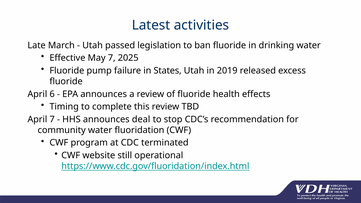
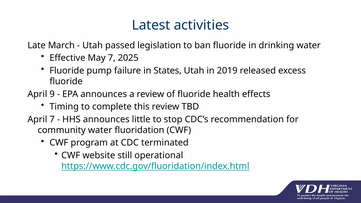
6: 6 -> 9 (52, 94)
deal: deal -> little (141, 119)
